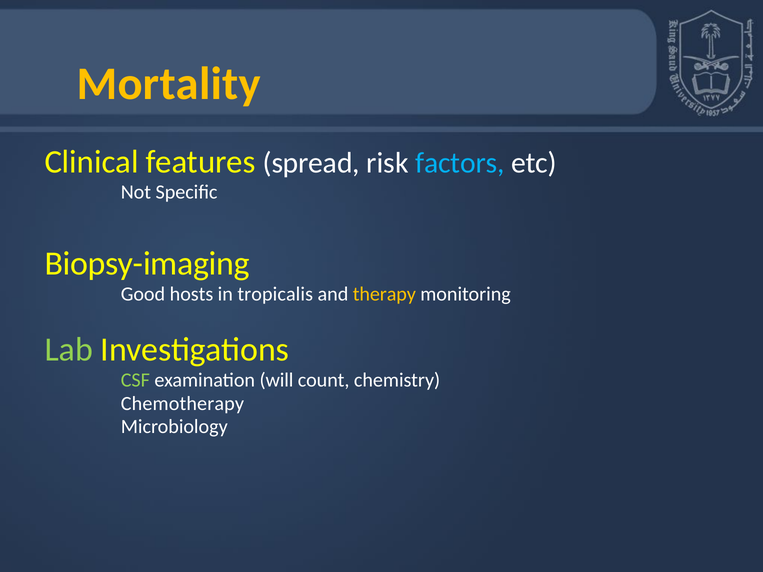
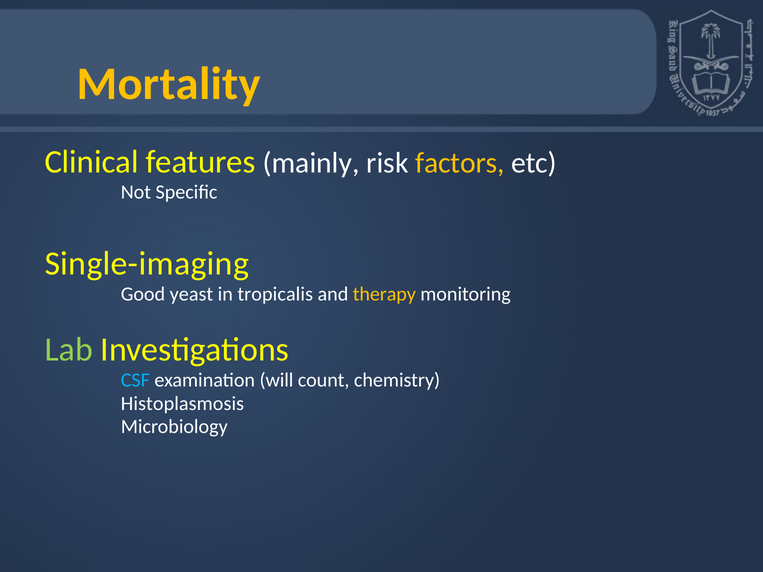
spread: spread -> mainly (311, 163)
factors colour: light blue -> yellow (460, 163)
Biopsy-imaging: Biopsy-imaging -> Single-imaging (147, 264)
hosts: hosts -> yeast (191, 294)
CSF colour: light green -> light blue (135, 380)
Chemotherapy: Chemotherapy -> Histoplasmosis (182, 404)
